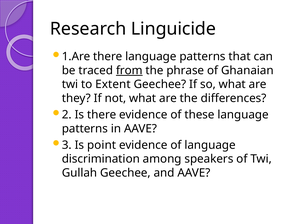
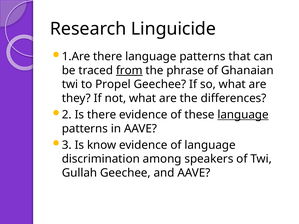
Extent: Extent -> Propel (113, 84)
language underline: none -> present (243, 115)
point: point -> know (102, 145)
